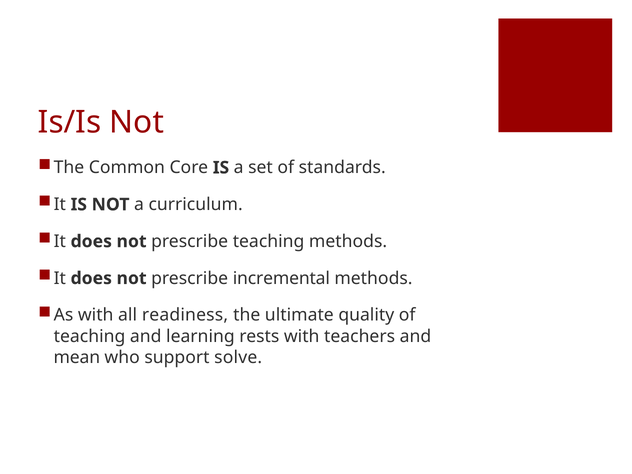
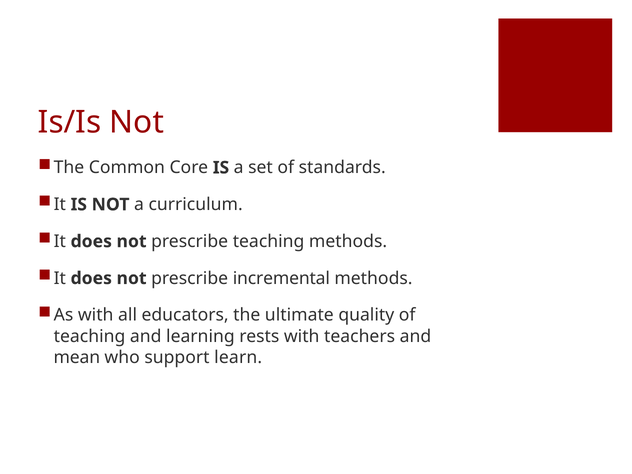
readiness: readiness -> educators (185, 315)
solve: solve -> learn (238, 357)
